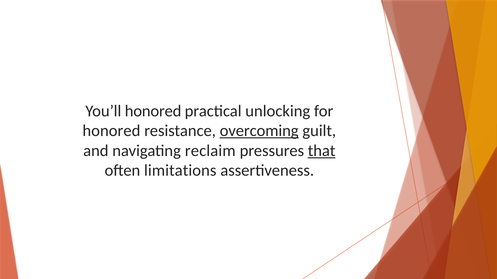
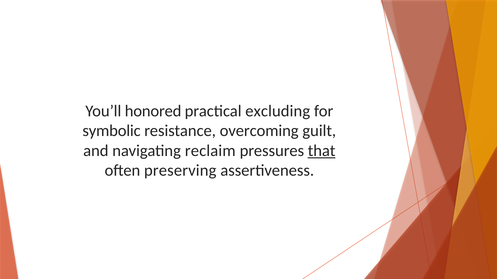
unlocking: unlocking -> excluding (278, 111)
honored: honored -> symbolic (112, 131)
overcoming underline: present -> none (259, 131)
limitations: limitations -> preserving (180, 171)
